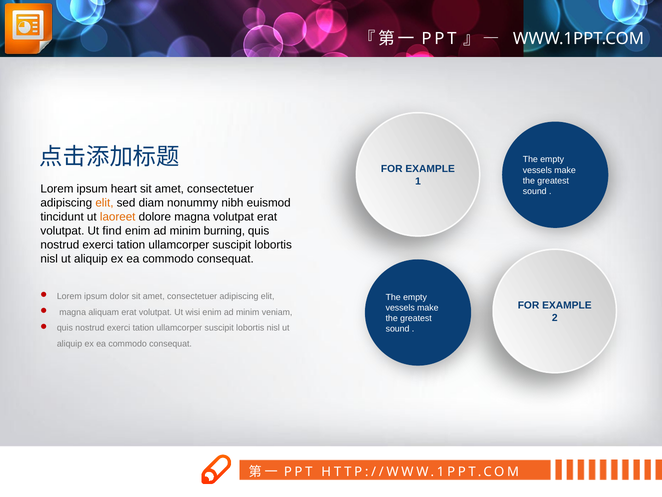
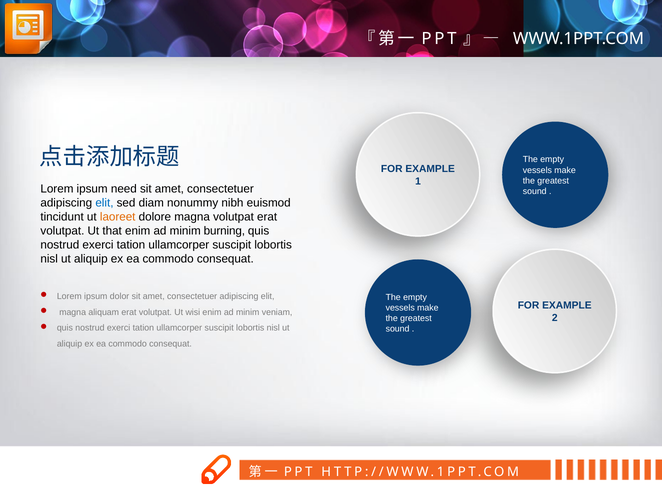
heart: heart -> need (124, 189)
elit colour: orange -> blue (104, 203)
find: find -> that (112, 231)
